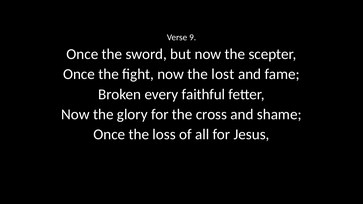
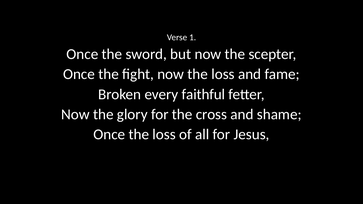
9: 9 -> 1 (193, 37)
now the lost: lost -> loss (223, 74)
